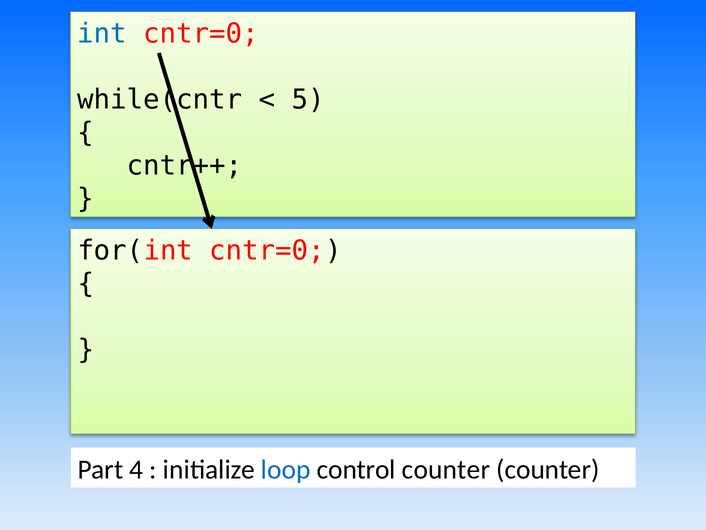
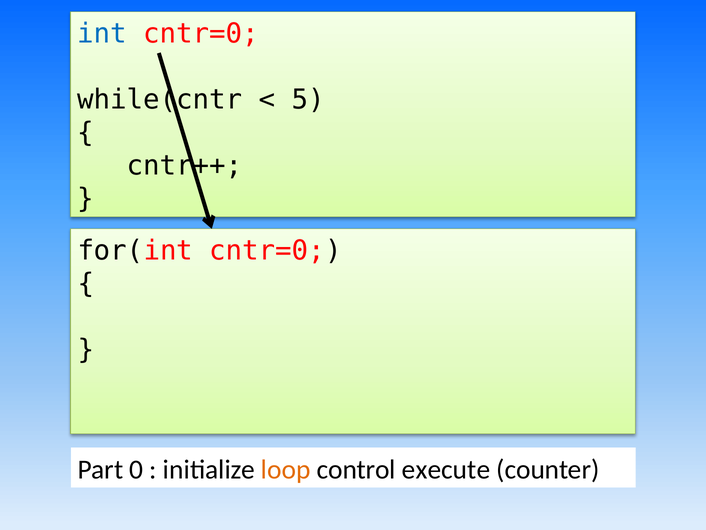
4: 4 -> 0 (136, 469)
loop colour: blue -> orange (286, 469)
control counter: counter -> execute (446, 469)
